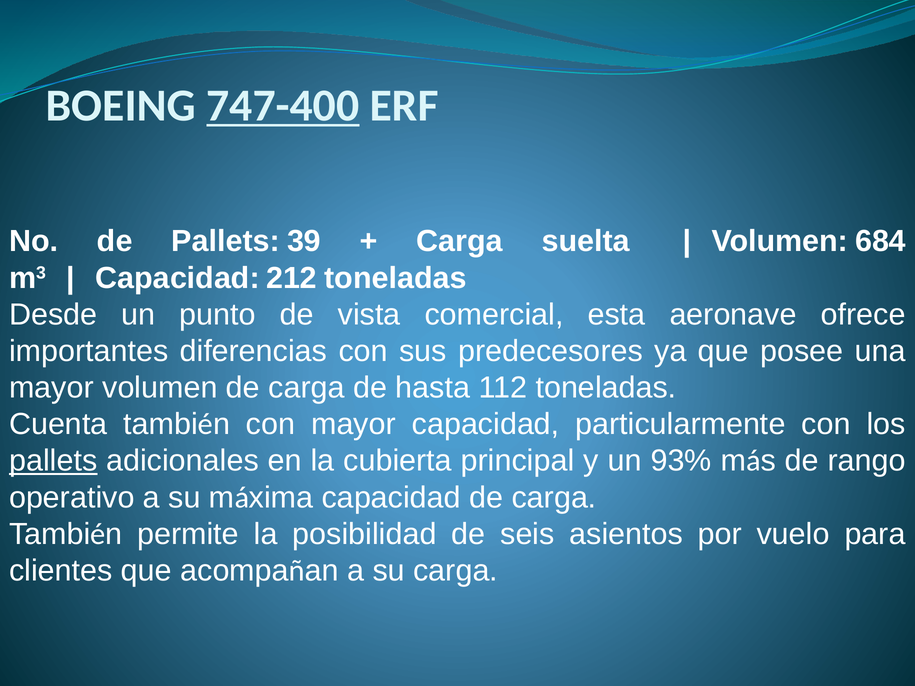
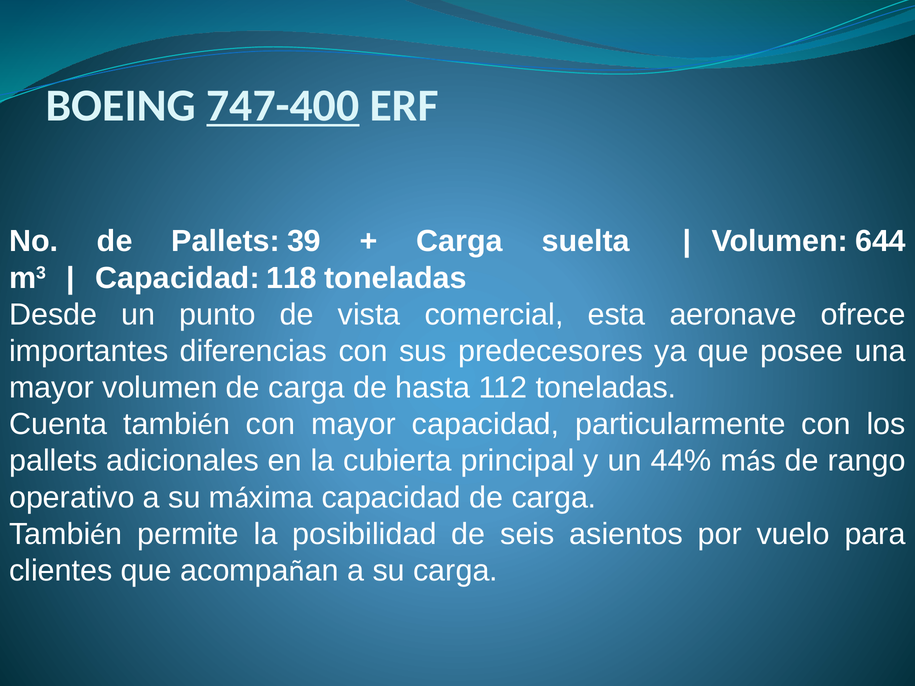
684: 684 -> 644 (880, 241)
212: 212 -> 118 (291, 278)
pallets underline: present -> none (53, 461)
93%: 93% -> 44% (681, 461)
